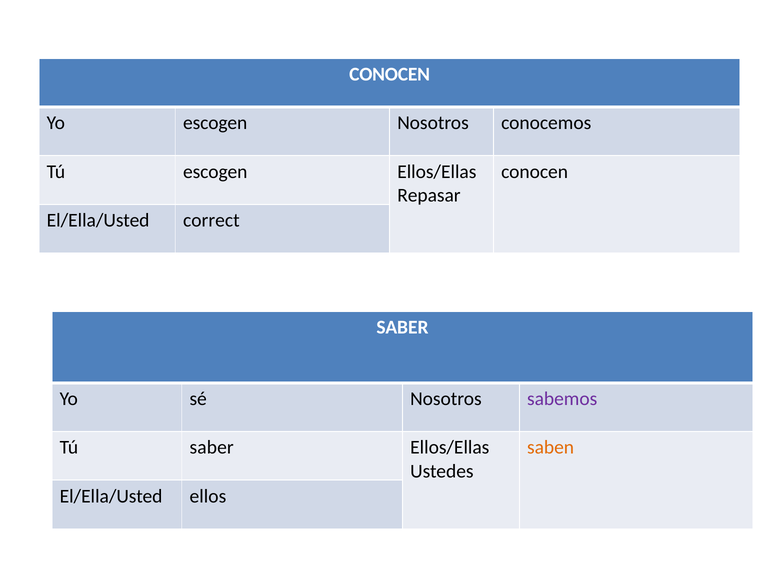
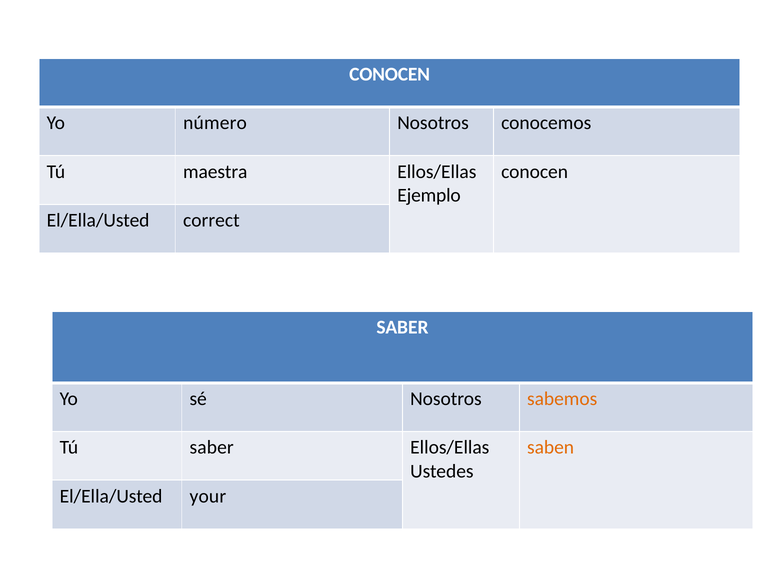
Yo escogen: escogen -> número (215, 123)
Tú escogen: escogen -> maestra (215, 172)
Repasar: Repasar -> Ejemplo (429, 196)
sabemos colour: purple -> orange (562, 399)
ellos: ellos -> your (208, 496)
